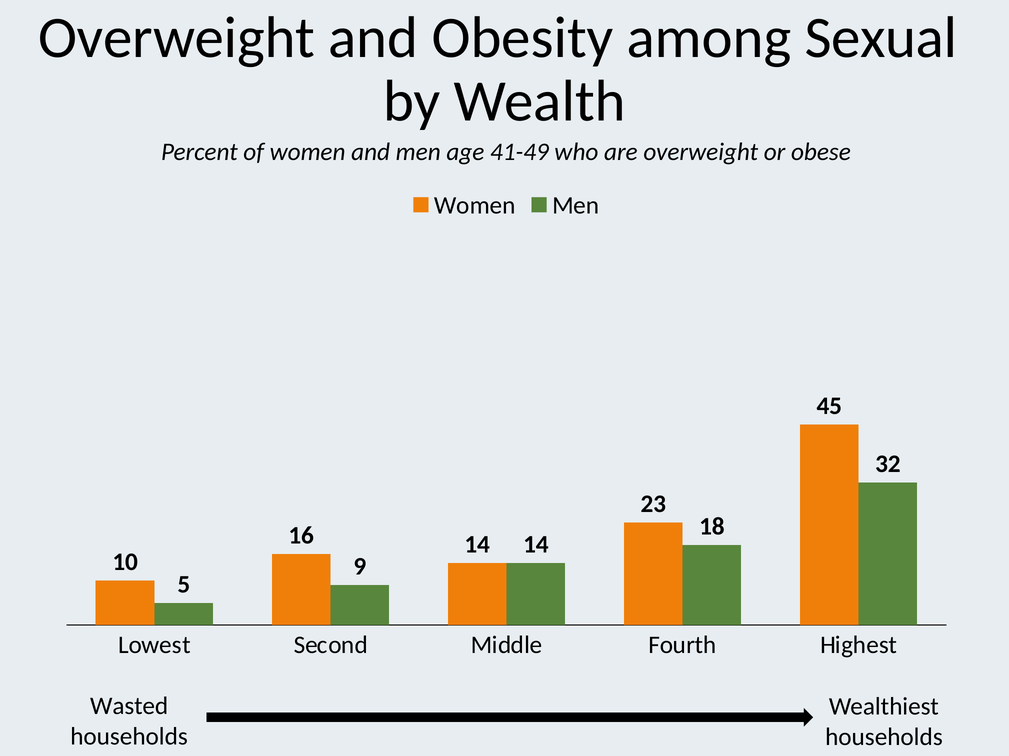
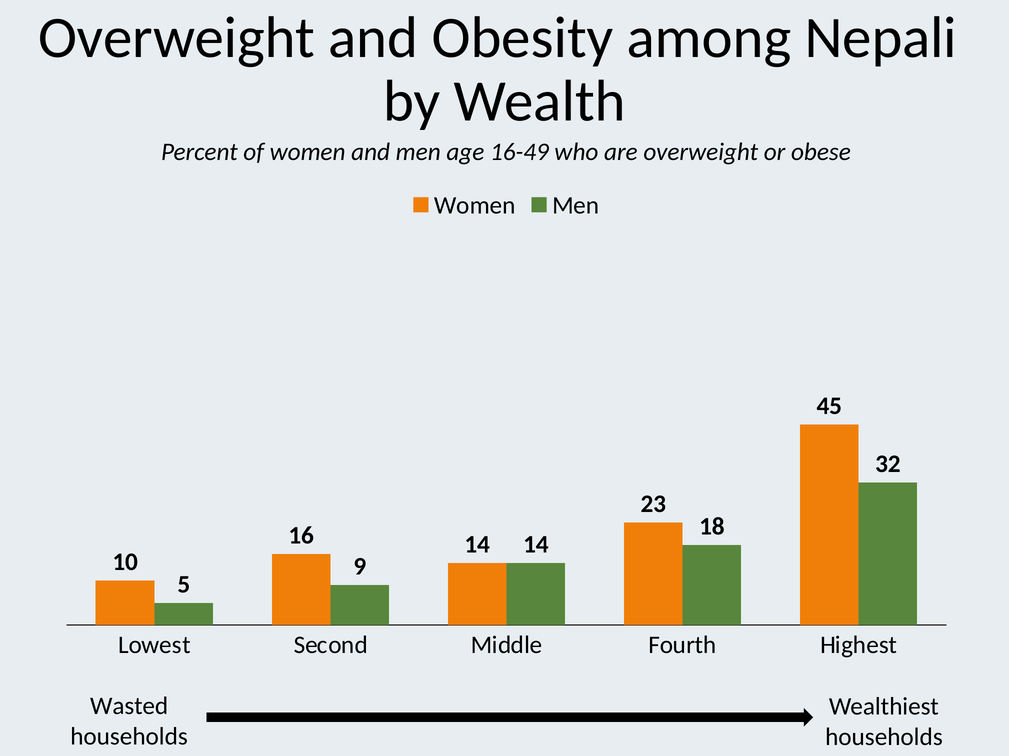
Sexual: Sexual -> Nepali (881, 38)
41-49: 41-49 -> 16-49 (519, 152)
